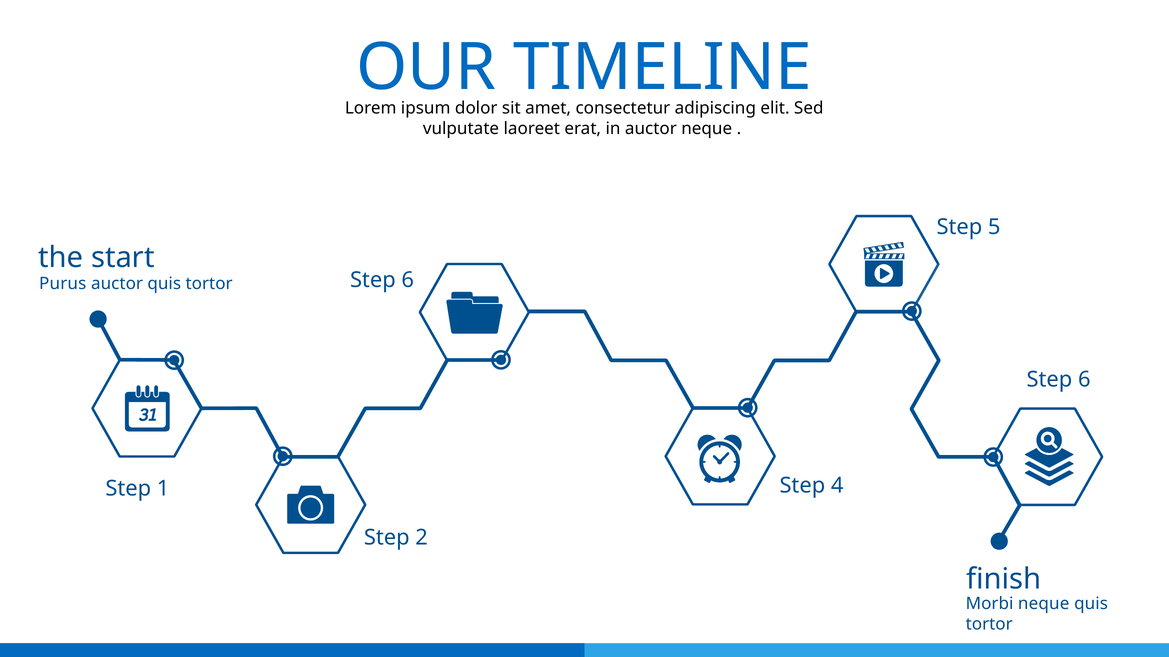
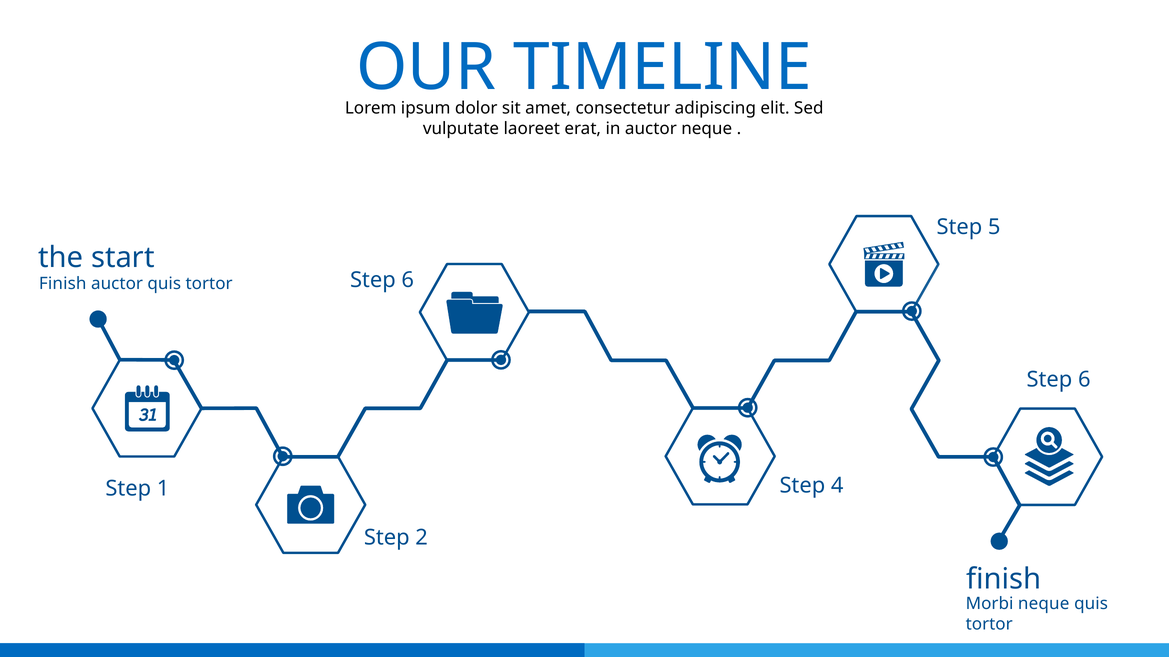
Purus: Purus -> Finish (63, 284)
